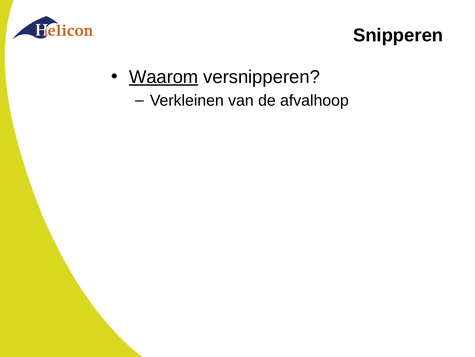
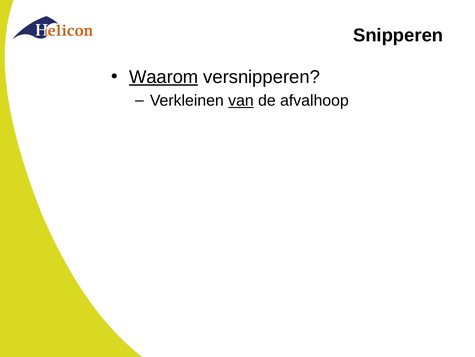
van underline: none -> present (241, 100)
